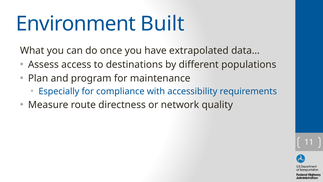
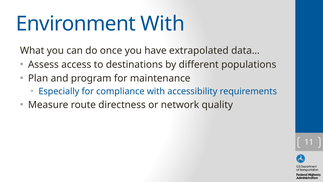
Environment Built: Built -> With (163, 24)
